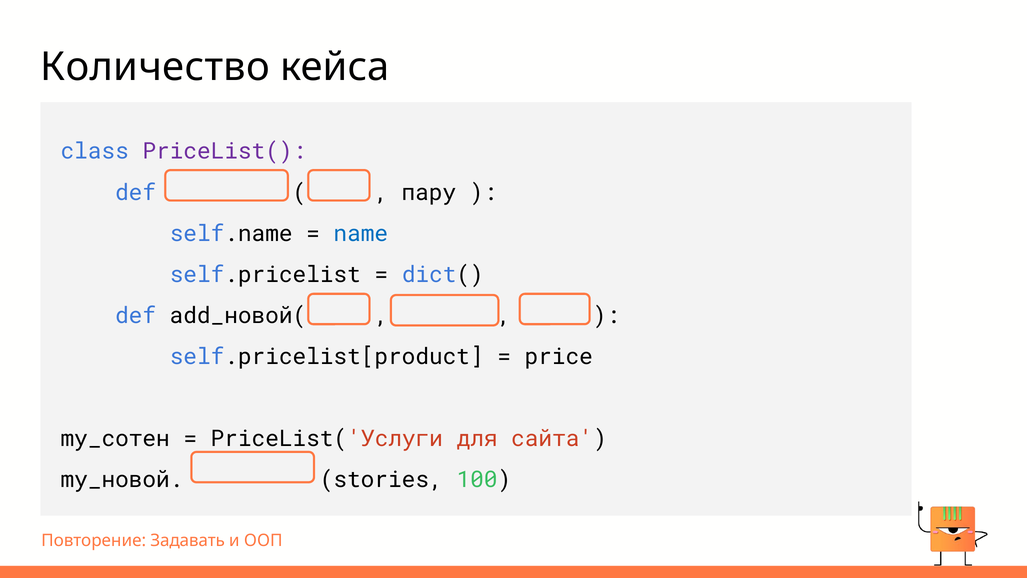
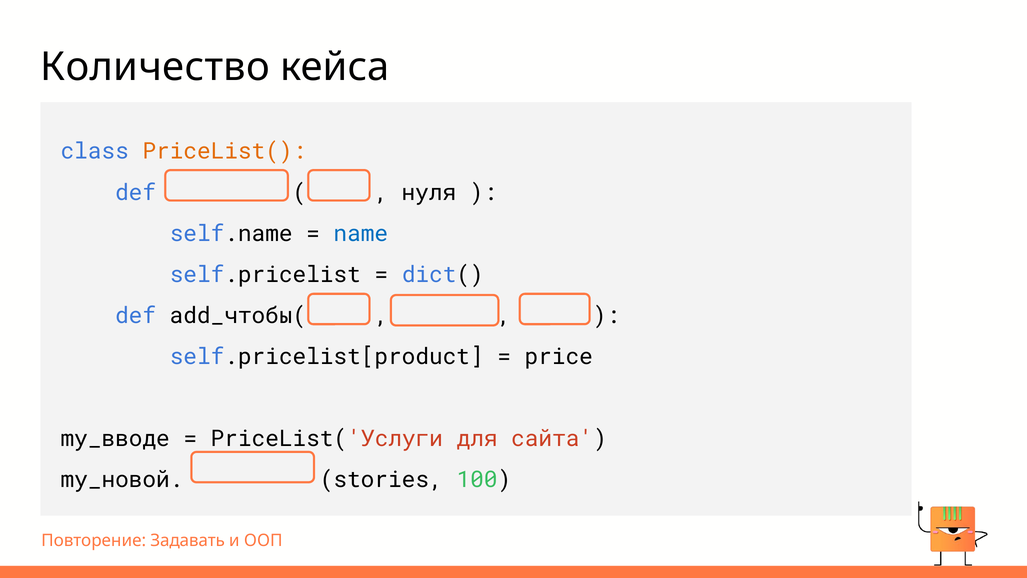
PriceList( colour: purple -> orange (224, 151)
пару: пару -> нуля (429, 192)
add_новой(: add_новой( -> add_чтобы( (238, 315)
my_сотен: my_сотен -> my_вводе (115, 439)
